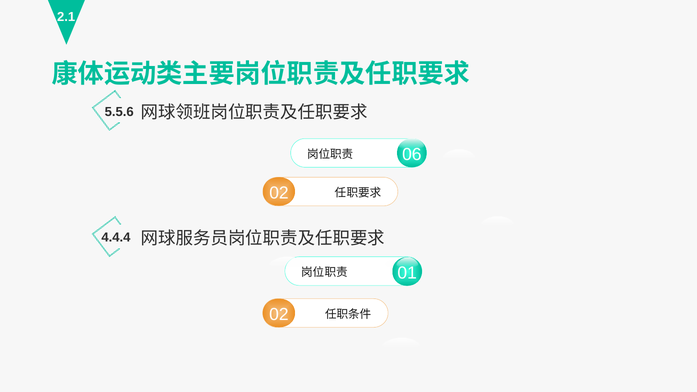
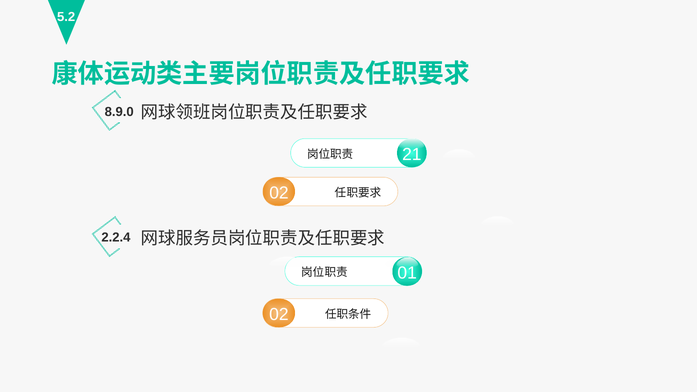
2.1: 2.1 -> 5.2 (66, 17)
5.5.6: 5.5.6 -> 8.9.0 (119, 112)
06: 06 -> 21 (412, 154)
4.4.4: 4.4.4 -> 2.2.4 (116, 237)
